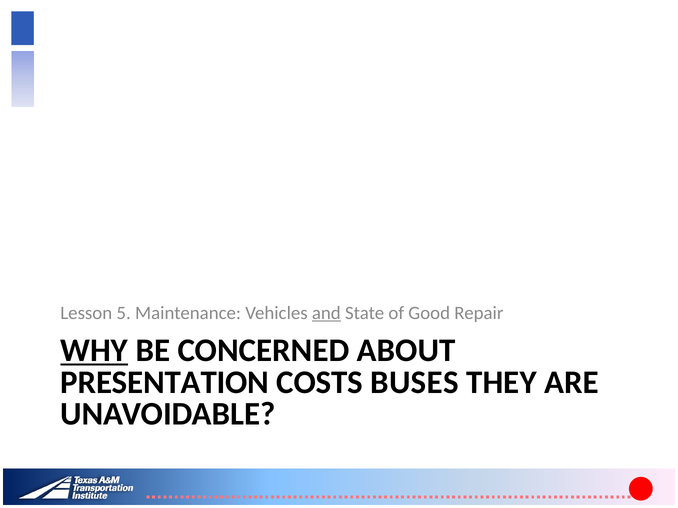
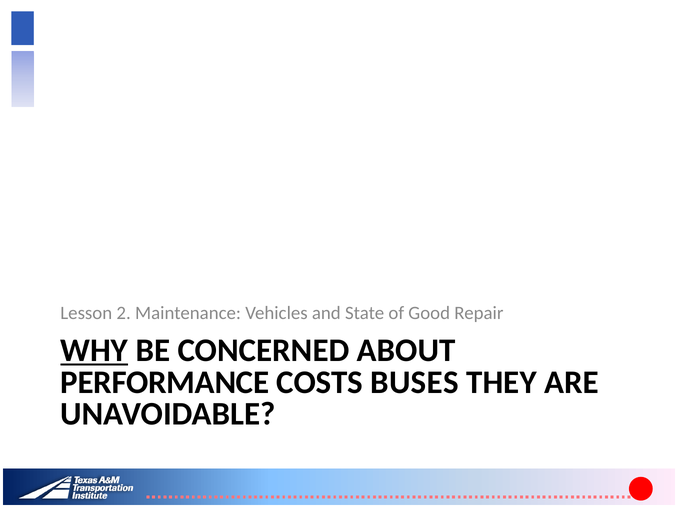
5: 5 -> 2 (124, 313)
and underline: present -> none (326, 313)
PRESENTATION: PRESENTATION -> PERFORMANCE (165, 383)
